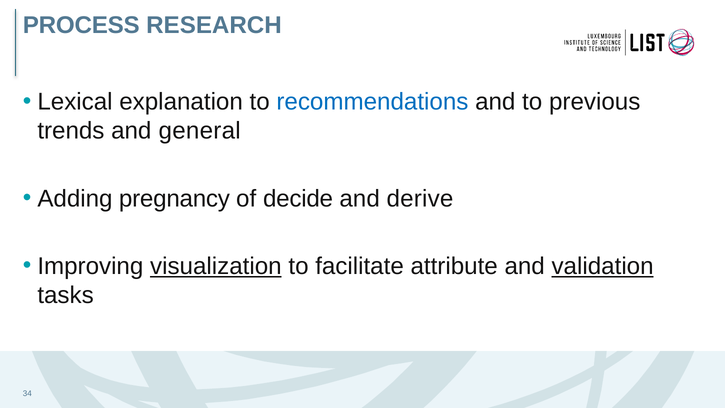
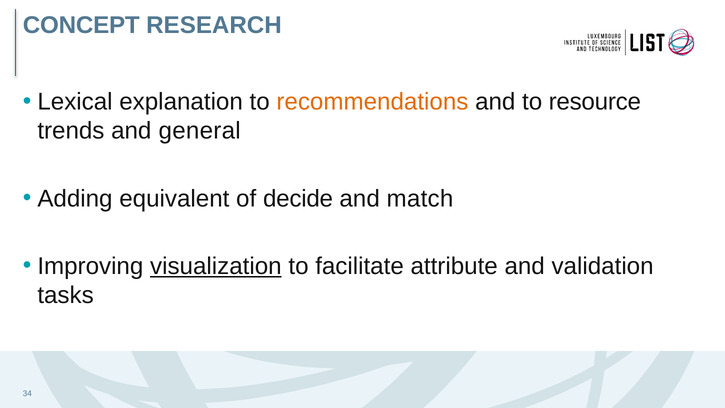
PROCESS: PROCESS -> CONCEPT (81, 25)
recommendations colour: blue -> orange (372, 102)
previous: previous -> resource (595, 102)
pregnancy: pregnancy -> equivalent (174, 198)
derive: derive -> match (420, 198)
validation underline: present -> none (603, 266)
